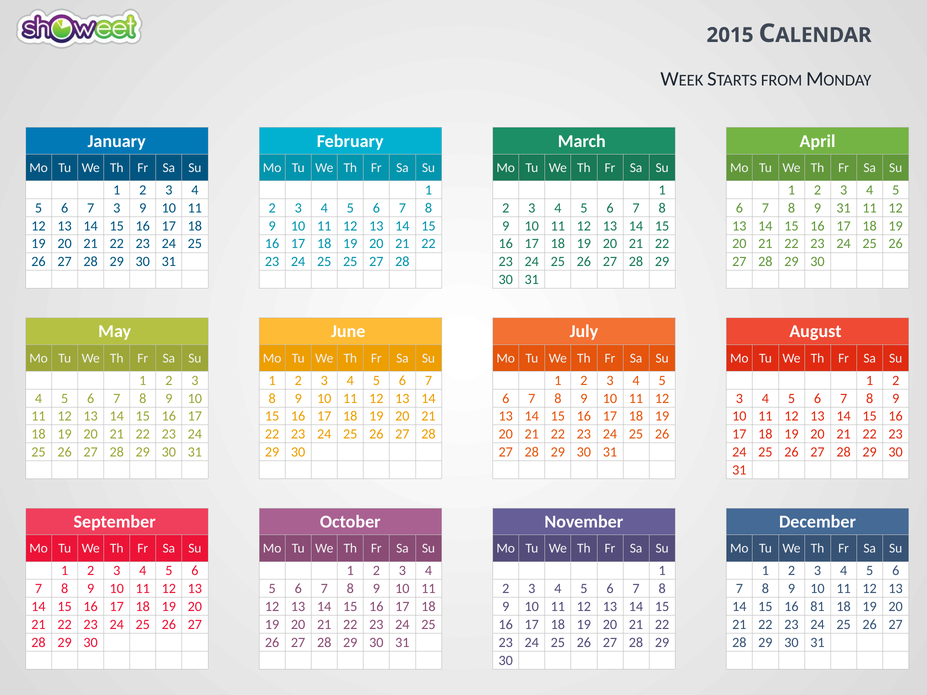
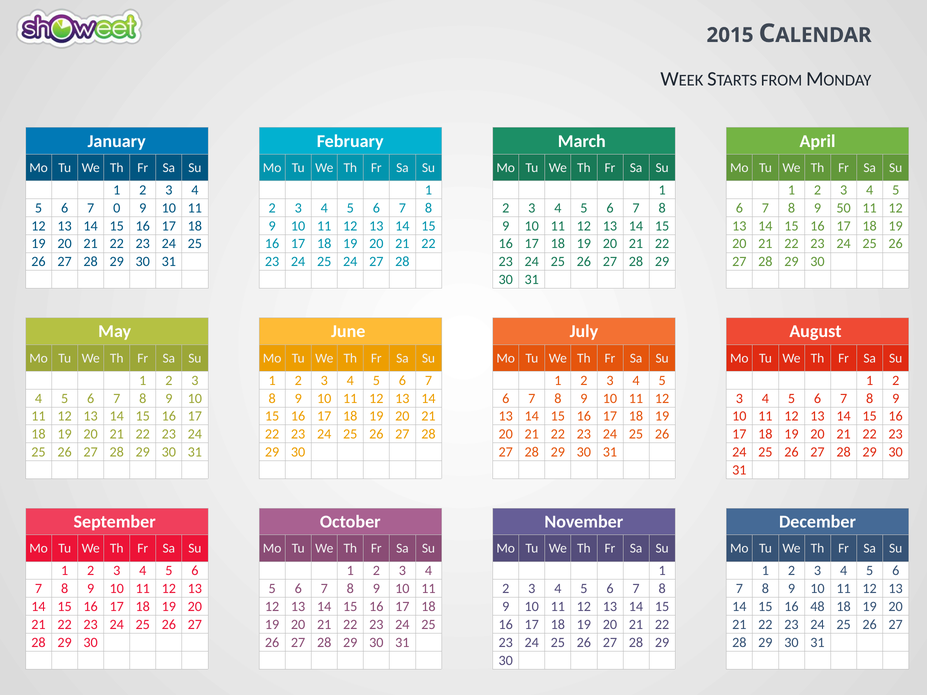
7 3: 3 -> 0 (117, 208)
9 31: 31 -> 50 (844, 208)
25 25: 25 -> 24 (350, 262)
81: 81 -> 48 (817, 607)
